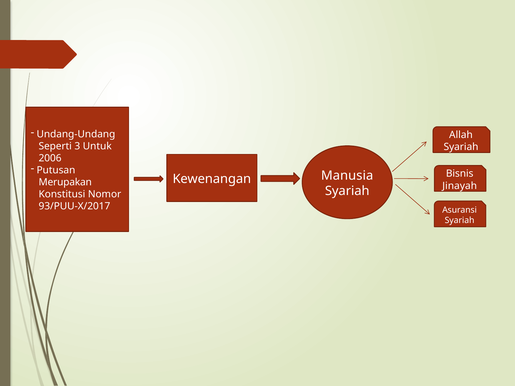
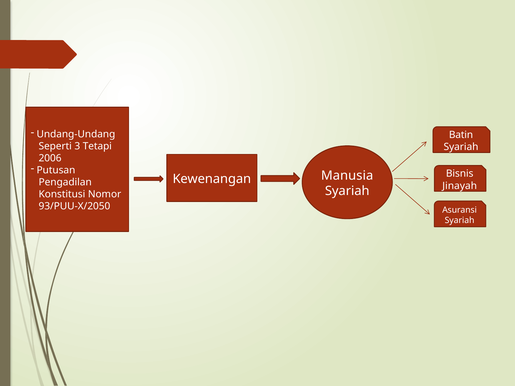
Allah: Allah -> Batin (461, 135)
Untuk: Untuk -> Tetapi (97, 146)
Merupakan: Merupakan -> Pengadilan (65, 182)
93/PUU-X/2017: 93/PUU-X/2017 -> 93/PUU-X/2050 (74, 206)
